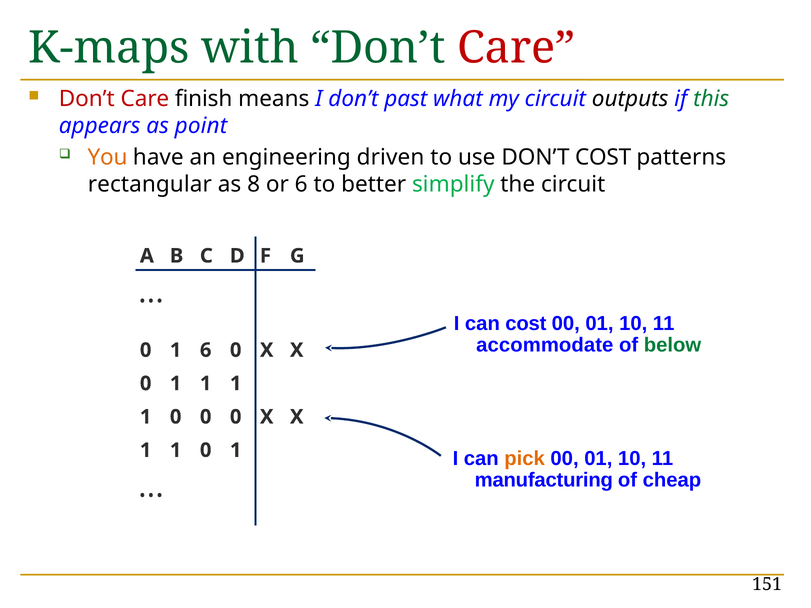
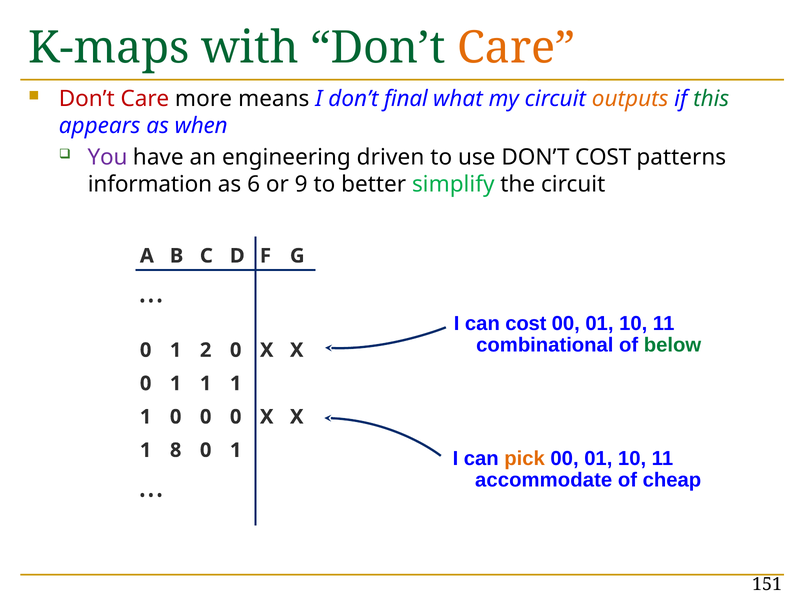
Care colour: red -> orange (516, 48)
finish: finish -> more (203, 99)
past: past -> final (406, 99)
outputs colour: black -> orange (630, 99)
point: point -> when (201, 126)
You colour: orange -> purple (108, 157)
rectangular: rectangular -> information (150, 184)
8: 8 -> 6 (254, 184)
or 6: 6 -> 9 (301, 184)
accommodate: accommodate -> combinational (545, 345)
1 6: 6 -> 2 (206, 350)
1: 1 -> 8 (176, 450)
manufacturing: manufacturing -> accommodate (544, 480)
